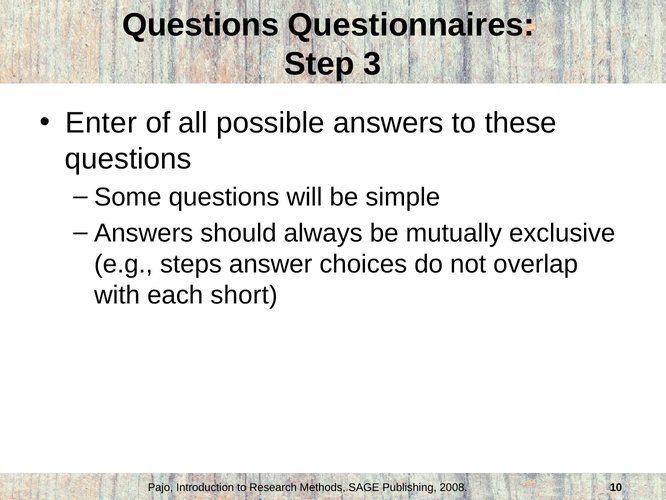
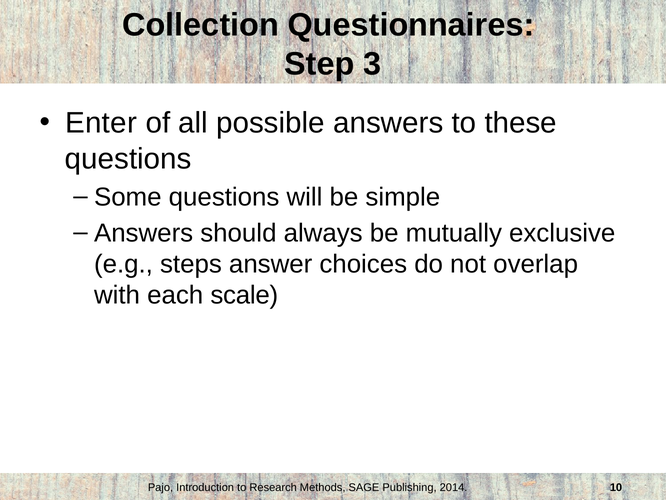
Questions: Questions -> Collection (201, 25)
short: short -> scale (244, 295)
2008: 2008 -> 2014 (454, 487)
